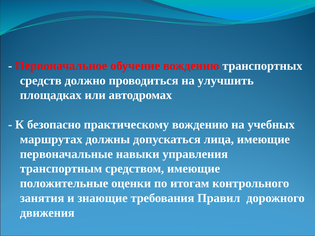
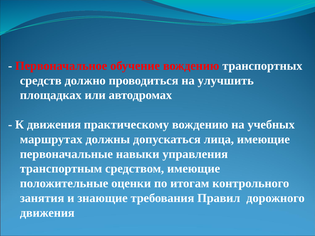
К безопасно: безопасно -> движения (54, 125)
